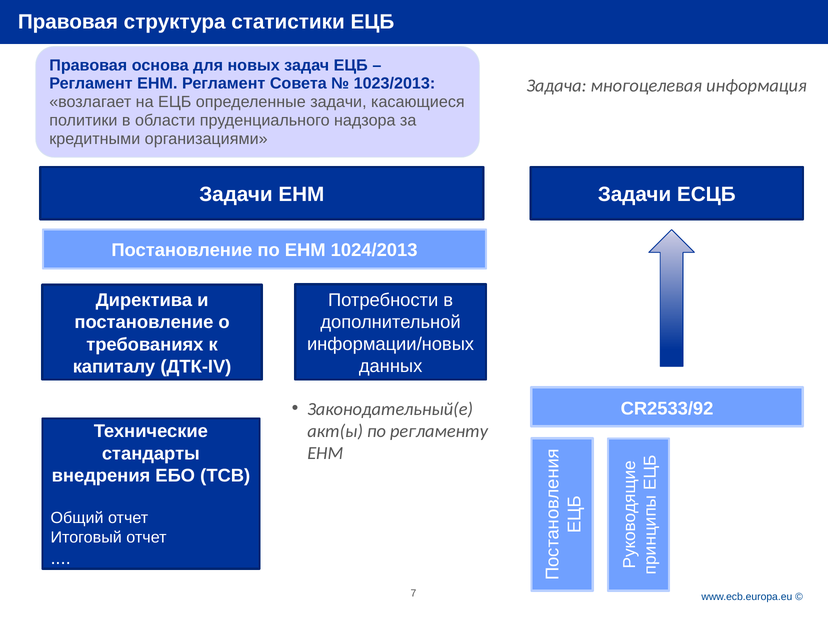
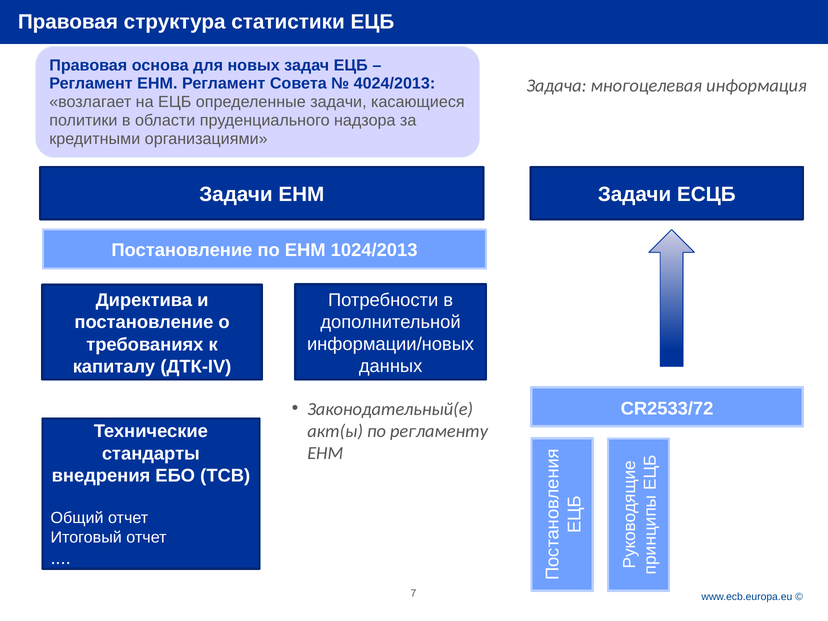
1023/2013: 1023/2013 -> 4024/2013 (394, 84)
CR2533/92: CR2533/92 -> CR2533/72 (667, 409)
